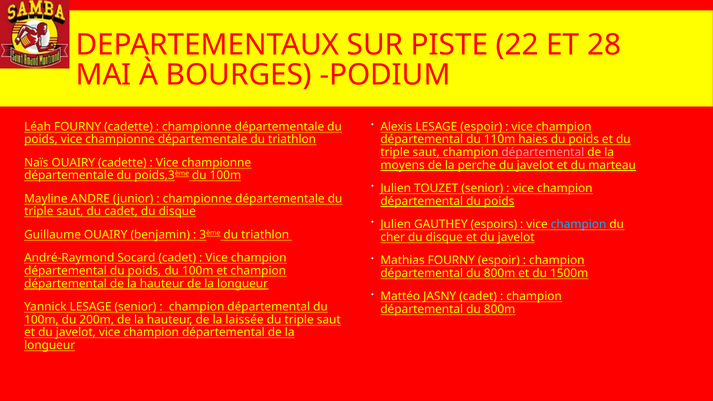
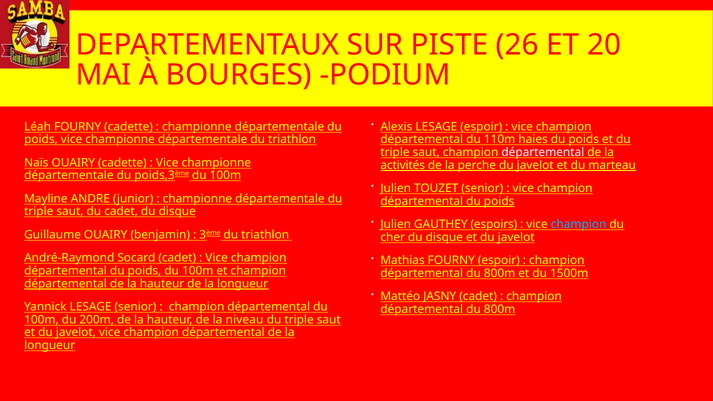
22: 22 -> 26 (517, 45)
28: 28 -> 20 (604, 45)
départemental colour: pink -> white (543, 152)
moyens: moyens -> activités (403, 165)
laissée: laissée -> niveau (245, 320)
